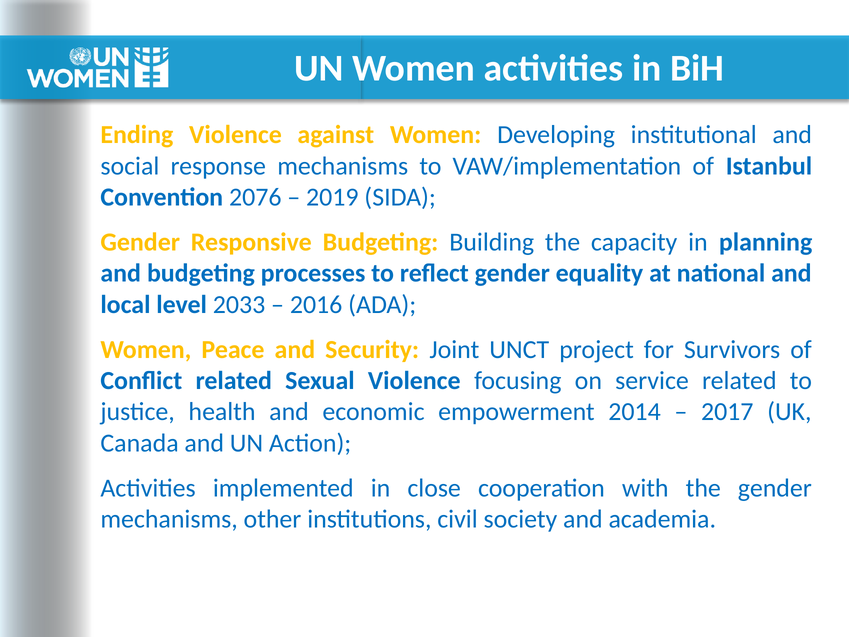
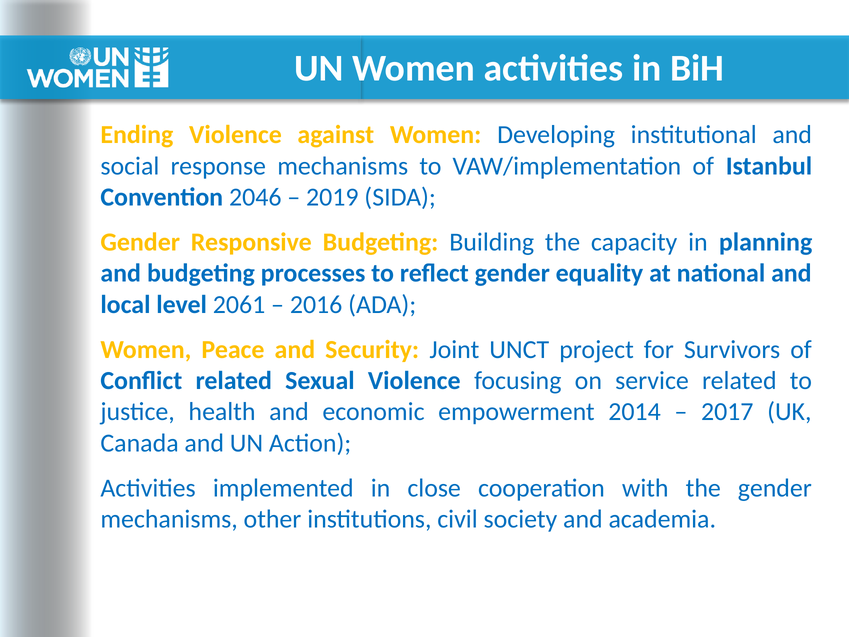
2076: 2076 -> 2046 (255, 197)
2033: 2033 -> 2061 (239, 304)
